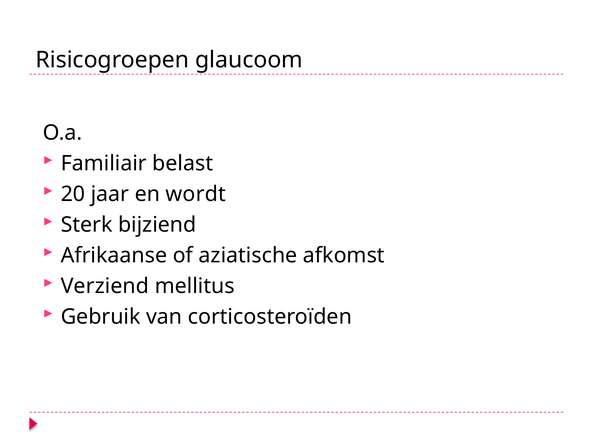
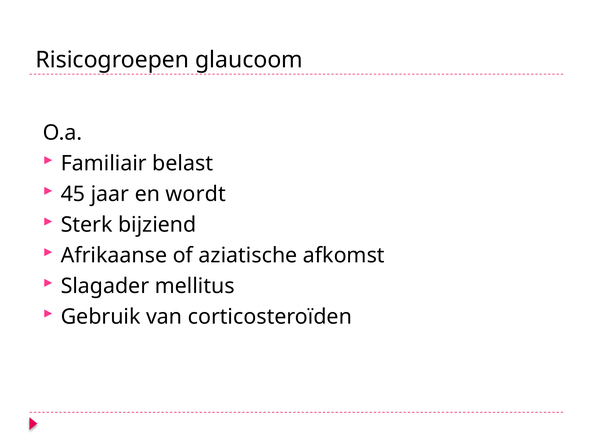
20: 20 -> 45 (73, 194)
Verziend: Verziend -> Slagader (105, 286)
